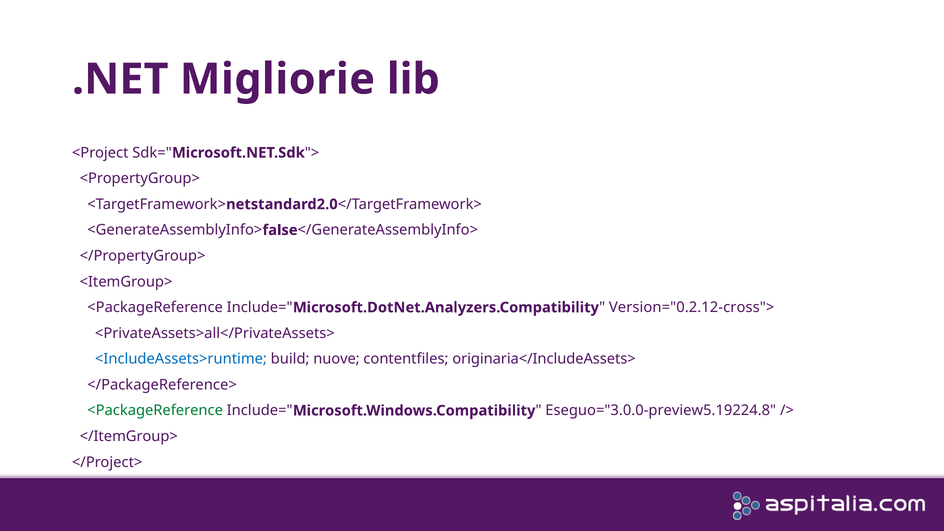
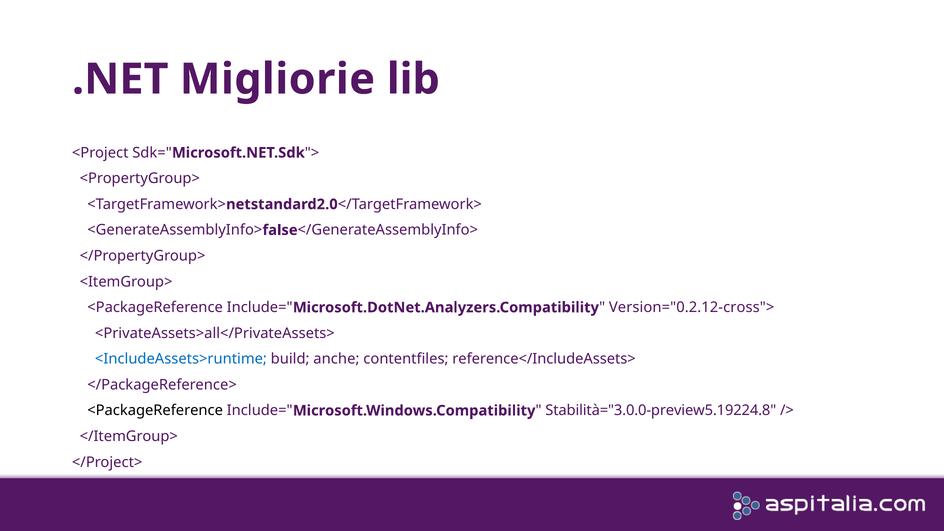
nuove: nuove -> anche (336, 359)
originaria</IncludeAssets>: originaria</IncludeAssets> -> reference</IncludeAssets> (544, 359)
<PackageReference colour: green -> black (155, 411)
Eseguo="3.0.0-preview5.19224.8: Eseguo="3.0.0-preview5.19224.8 -> Stabilità="3.0.0-preview5.19224.8 (661, 411)
